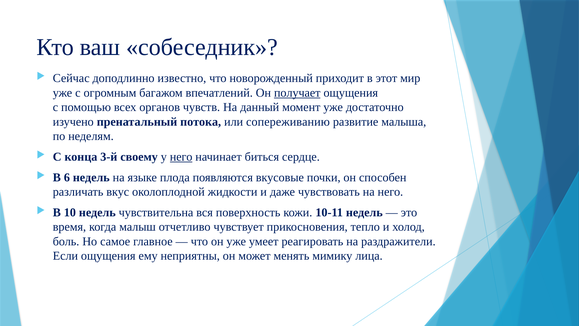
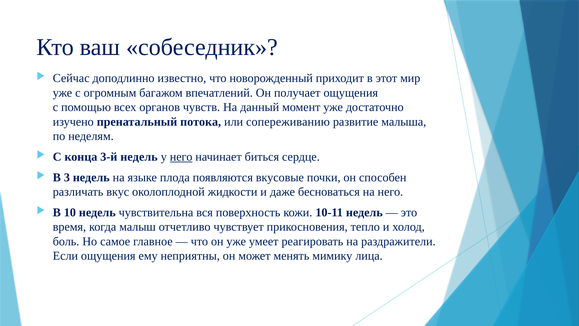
получает underline: present -> none (297, 93)
3-й своему: своему -> недель (139, 157)
6: 6 -> 3 (67, 177)
чувствовать: чувствовать -> бесноваться (329, 192)
